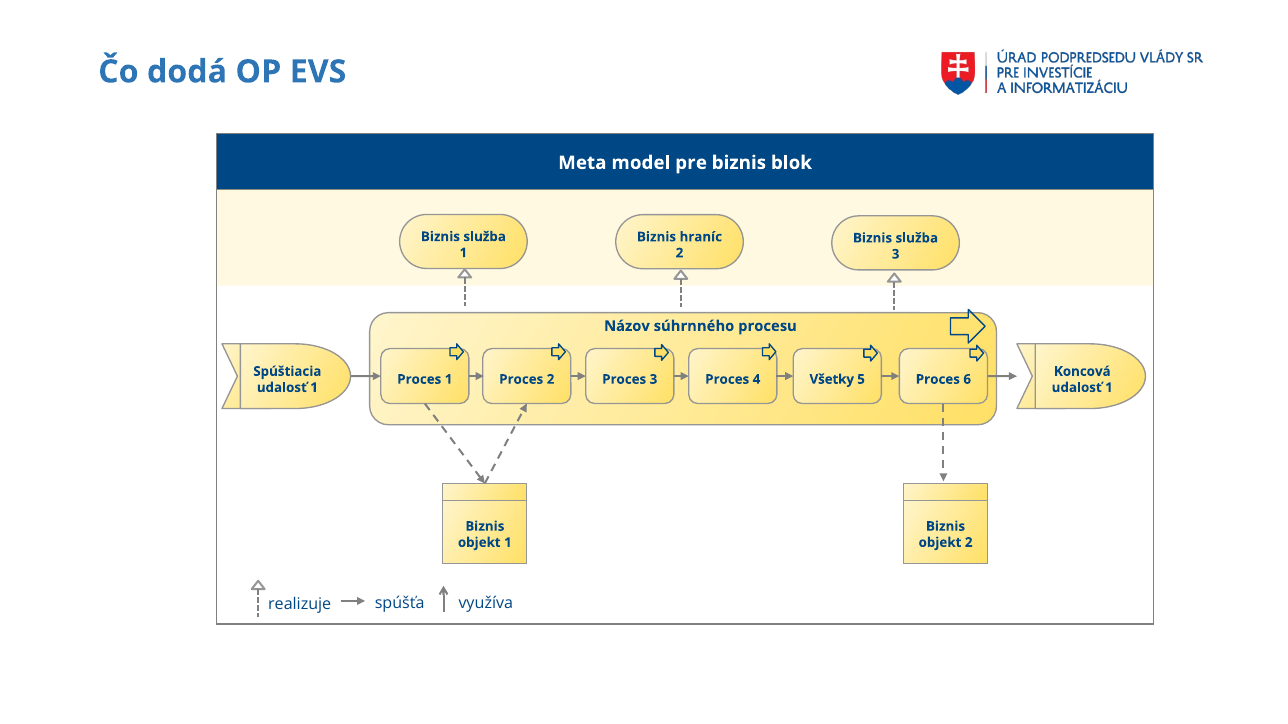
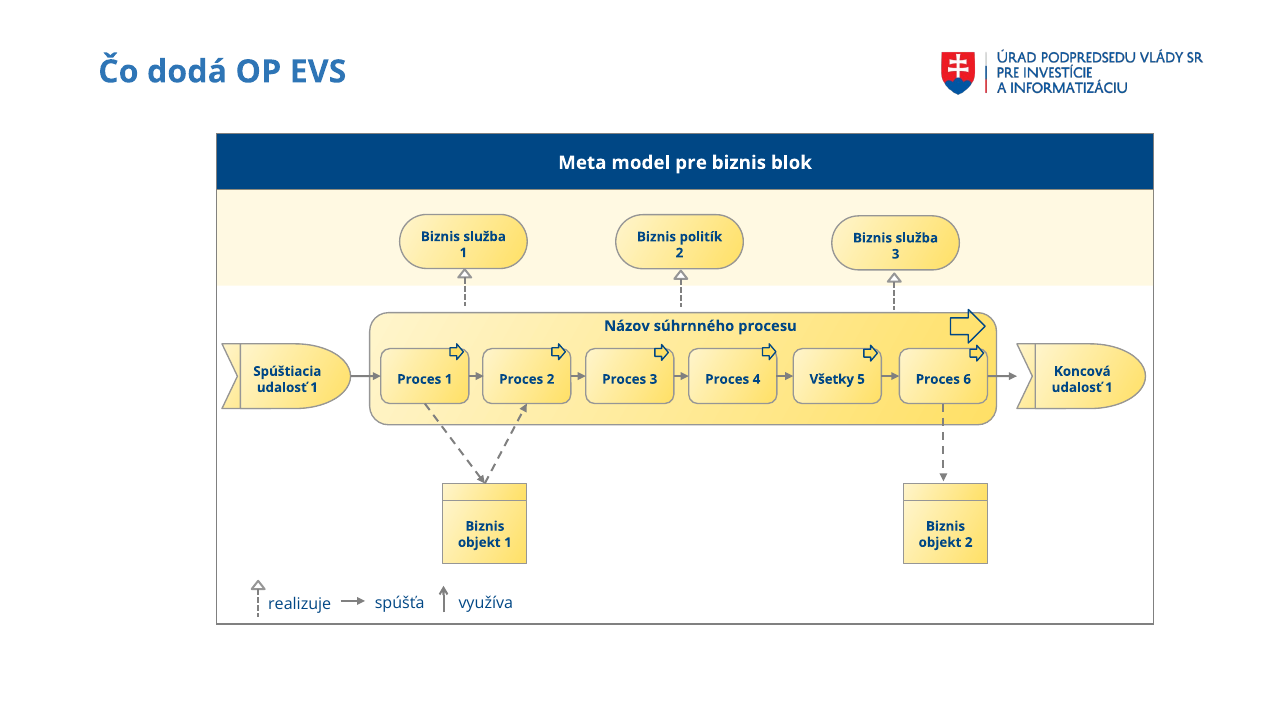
hraníc: hraníc -> politík (701, 237)
